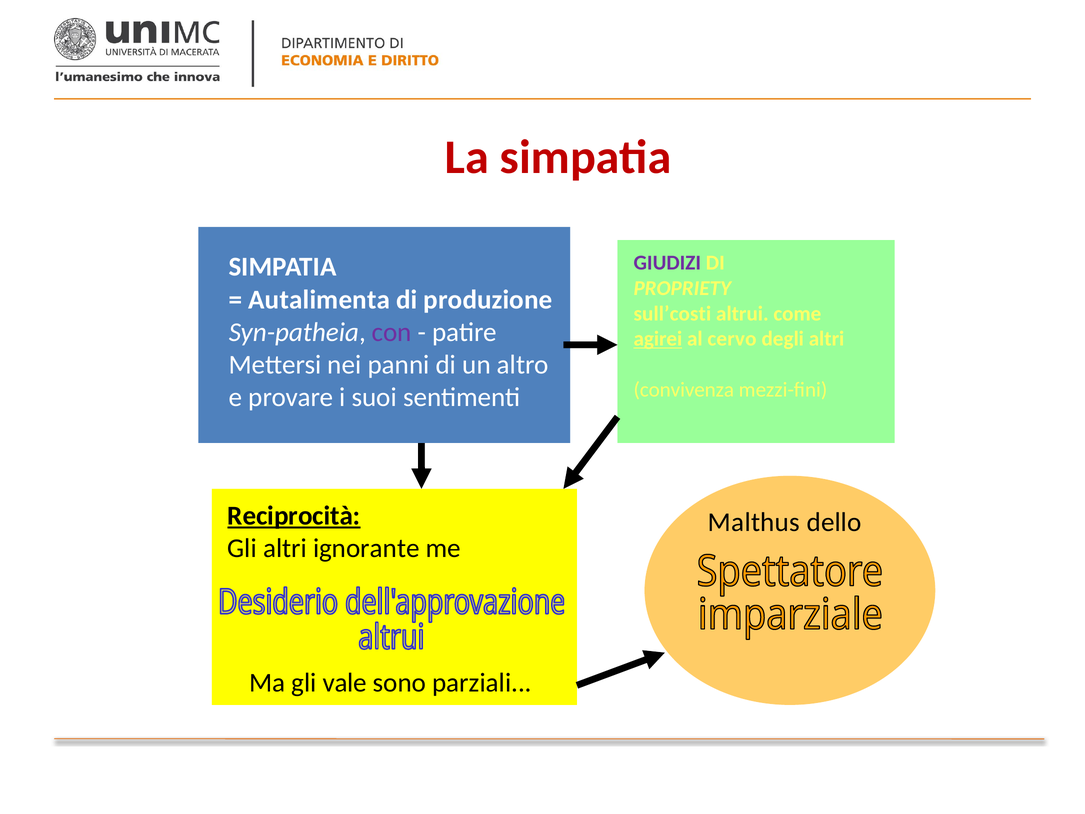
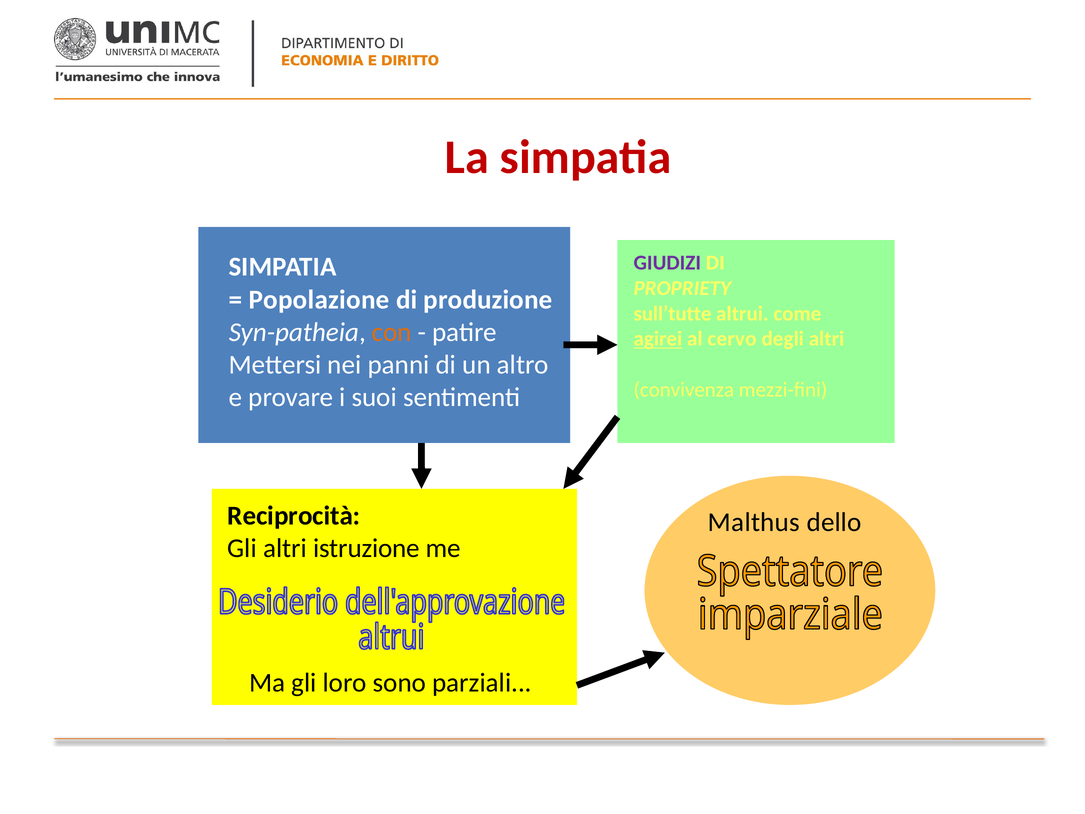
Autalimenta: Autalimenta -> Popolazione (319, 300)
sull’costi: sull’costi -> sull’tutte (673, 314)
con colour: purple -> orange (392, 332)
Reciprocità underline: present -> none (294, 516)
ignorante: ignorante -> istruzione (366, 548)
vale: vale -> loro (345, 682)
